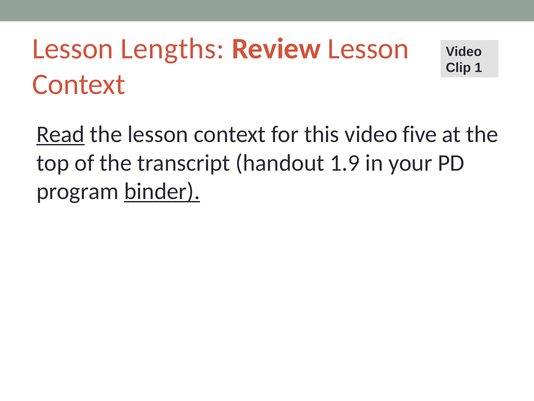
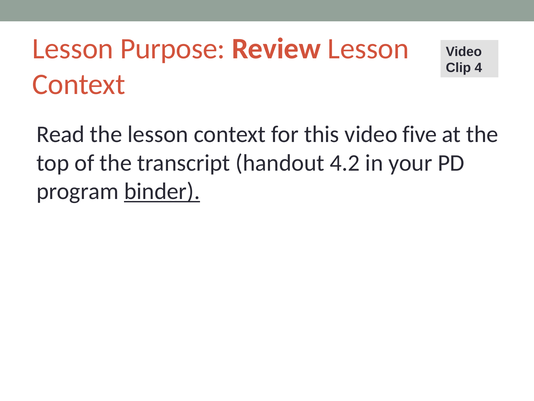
Lengths: Lengths -> Purpose (173, 49)
1: 1 -> 4 (478, 68)
Read underline: present -> none (61, 134)
1.9: 1.9 -> 4.2 (345, 163)
